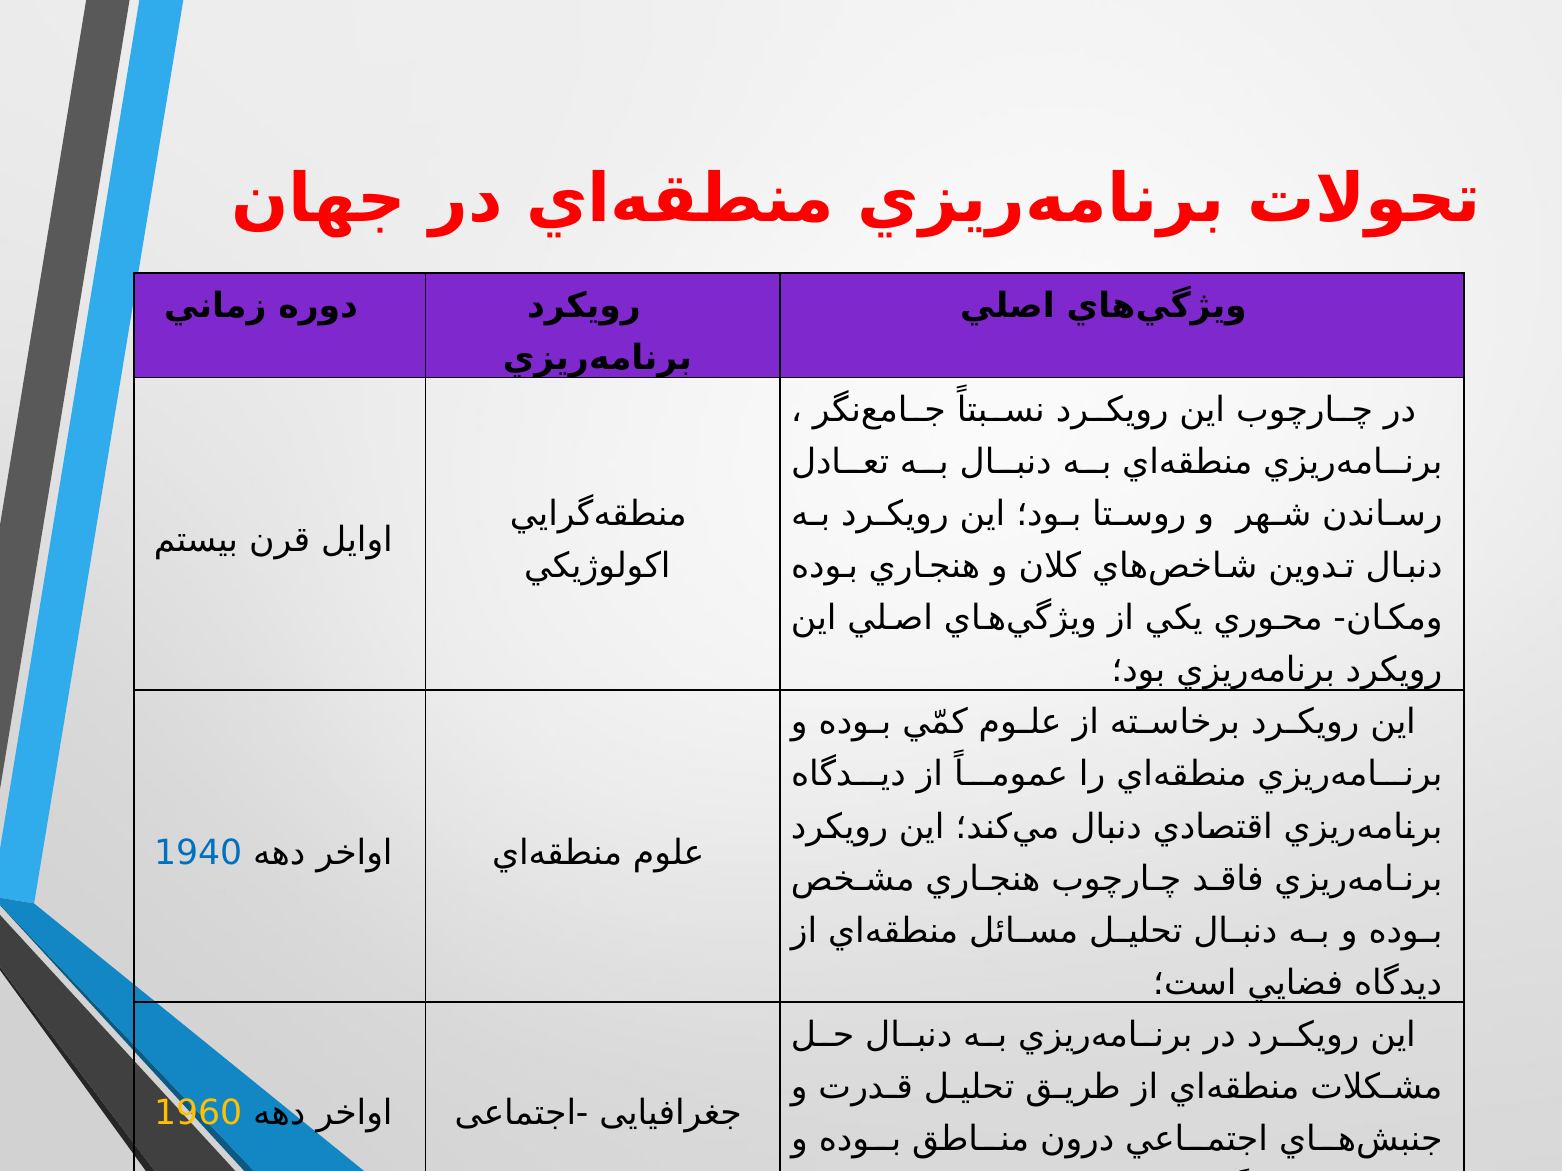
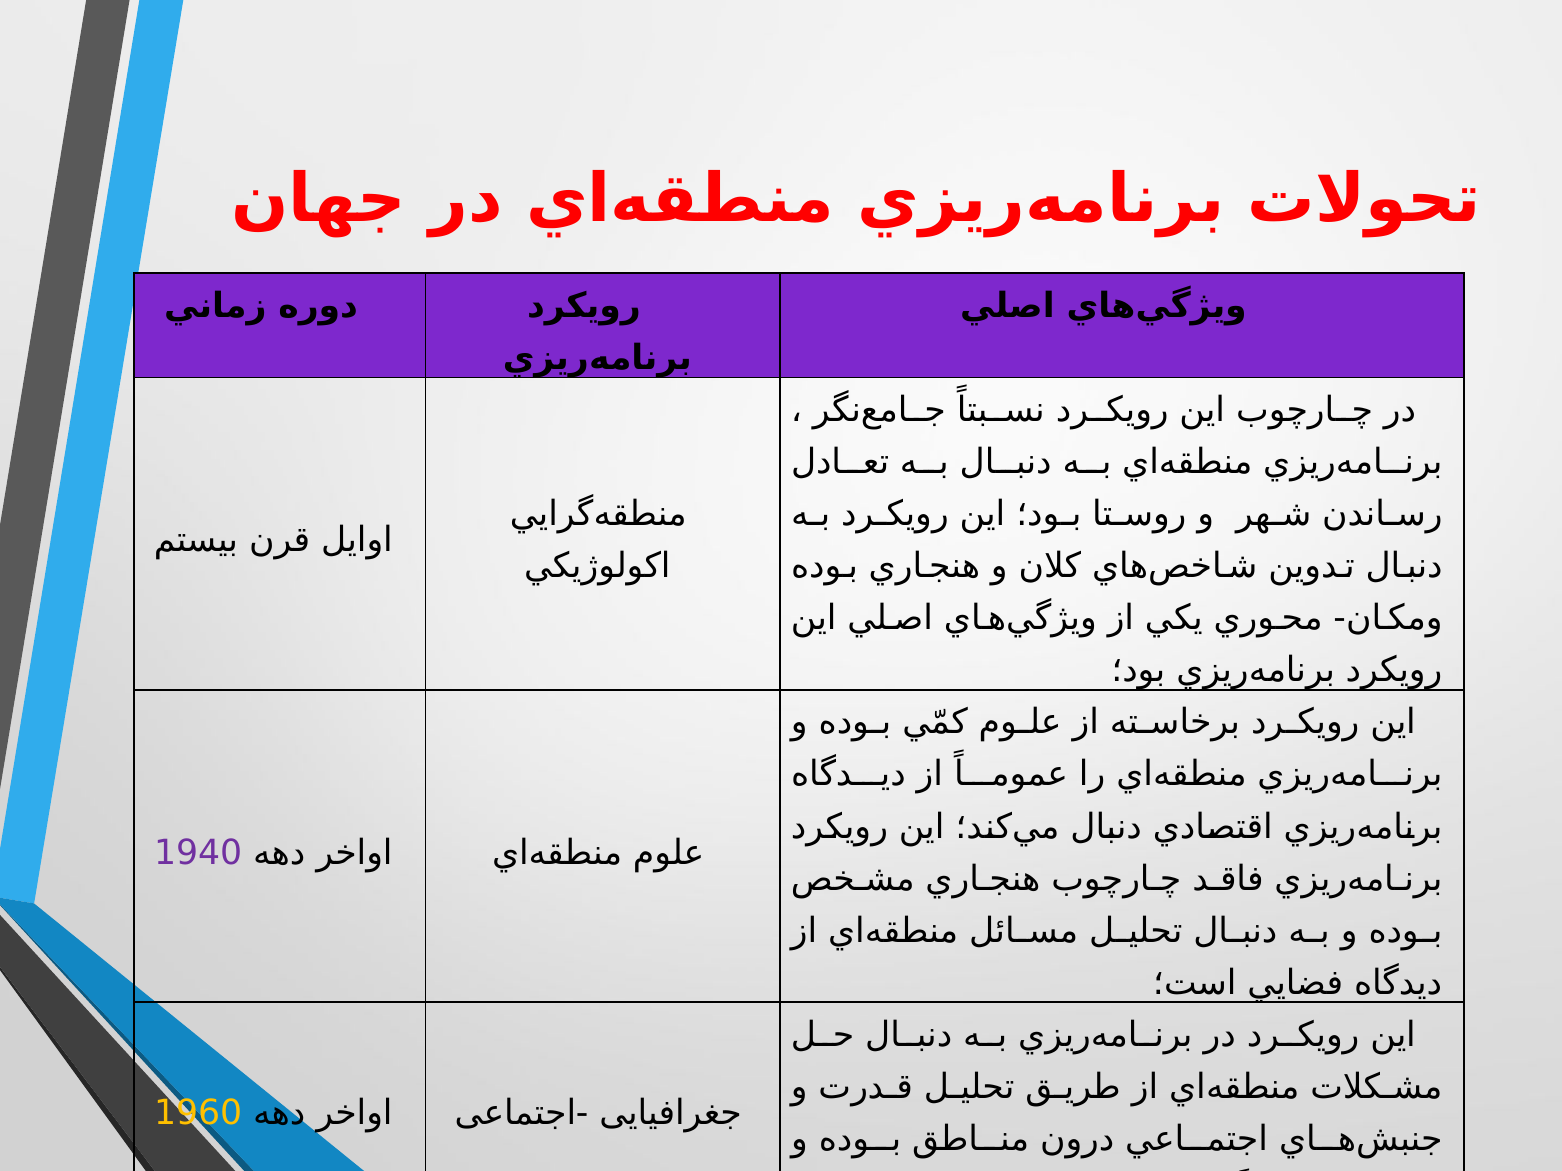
1940 colour: blue -> purple (198, 853)
